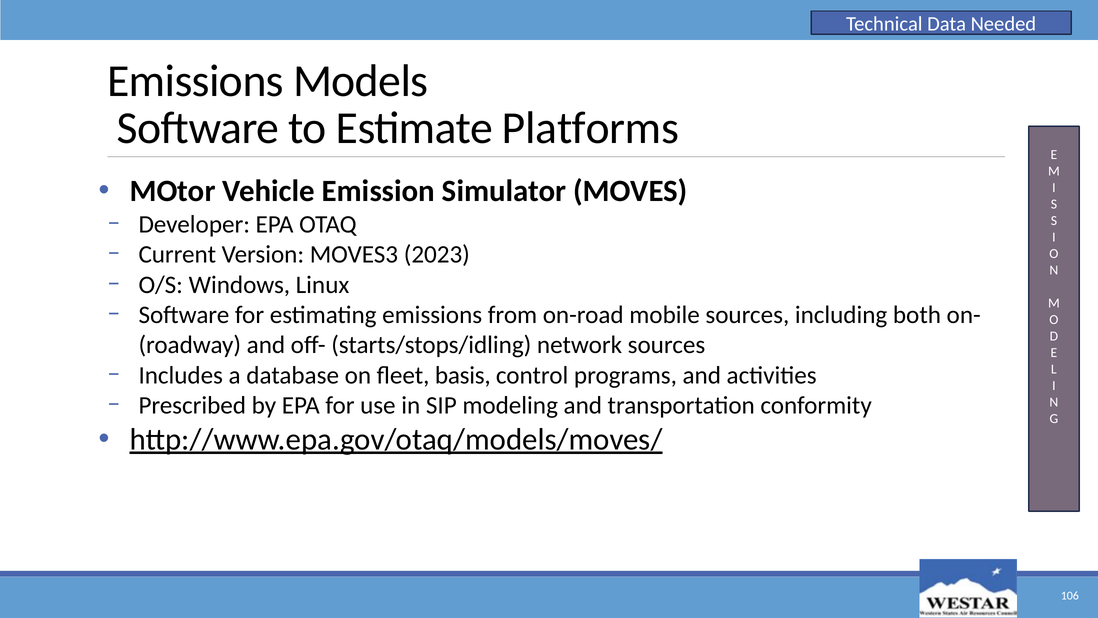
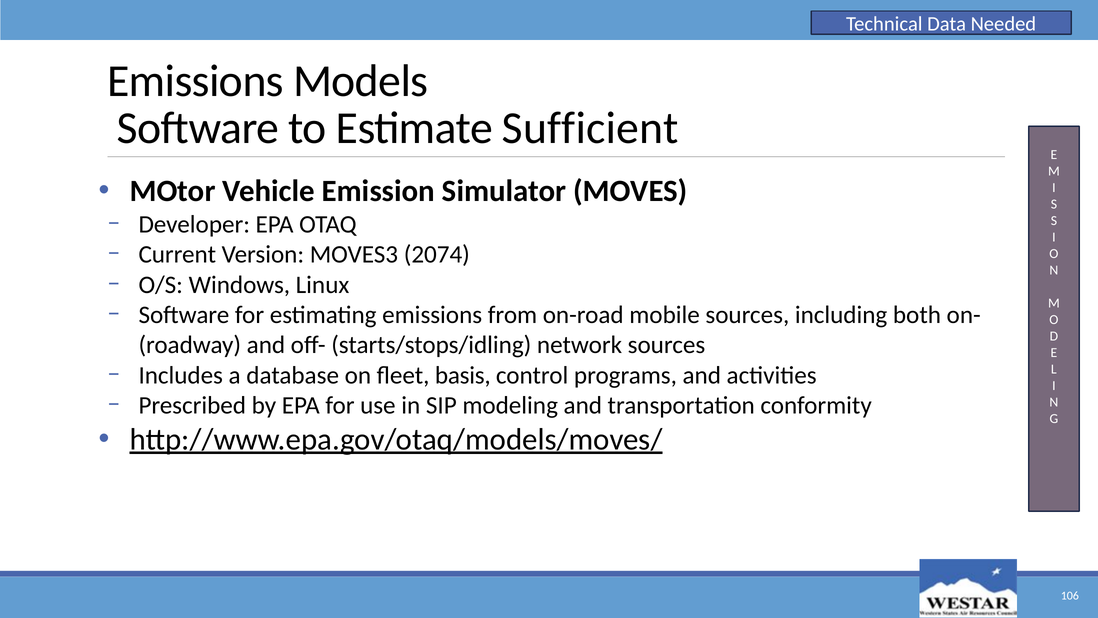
Platforms: Platforms -> Sufficient (590, 128)
2023: 2023 -> 2074 (437, 254)
